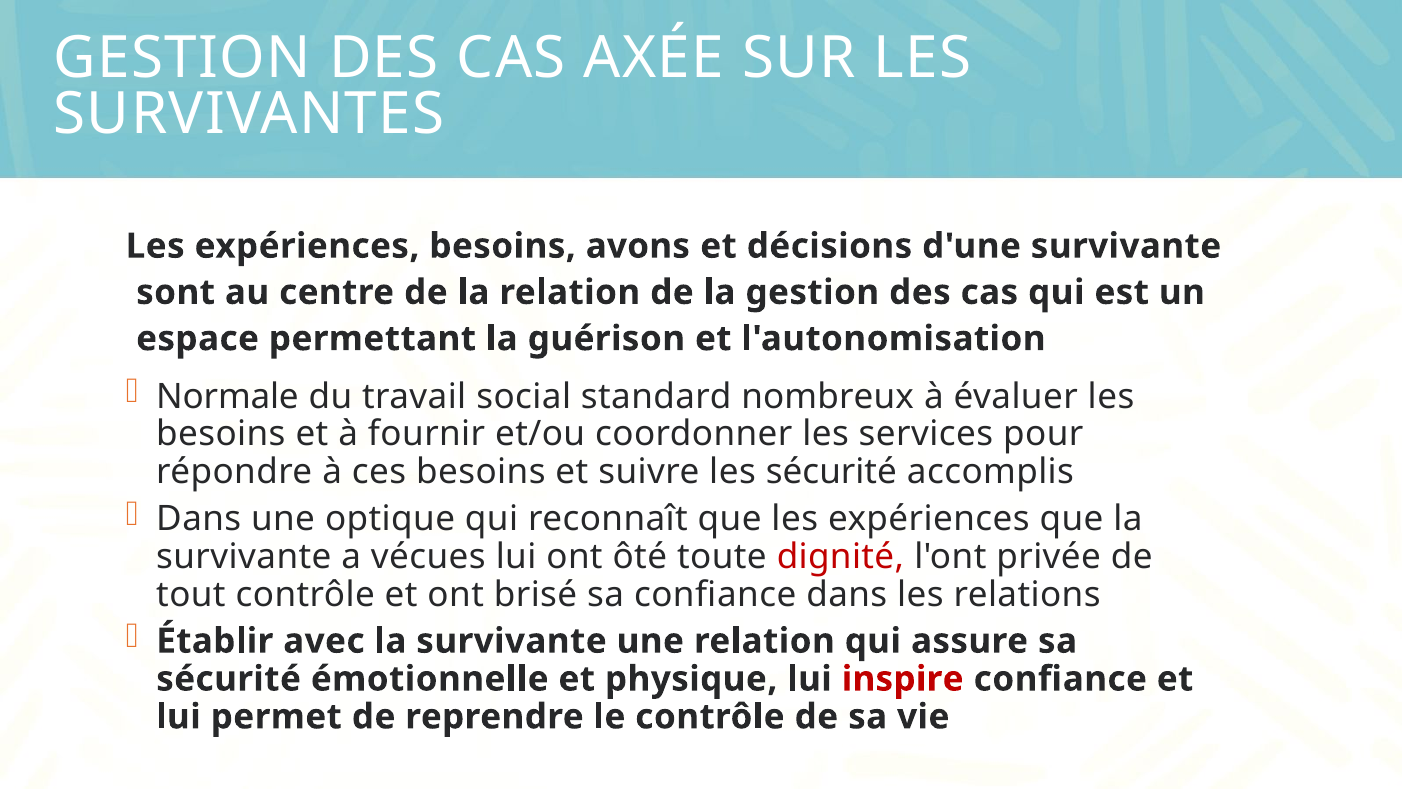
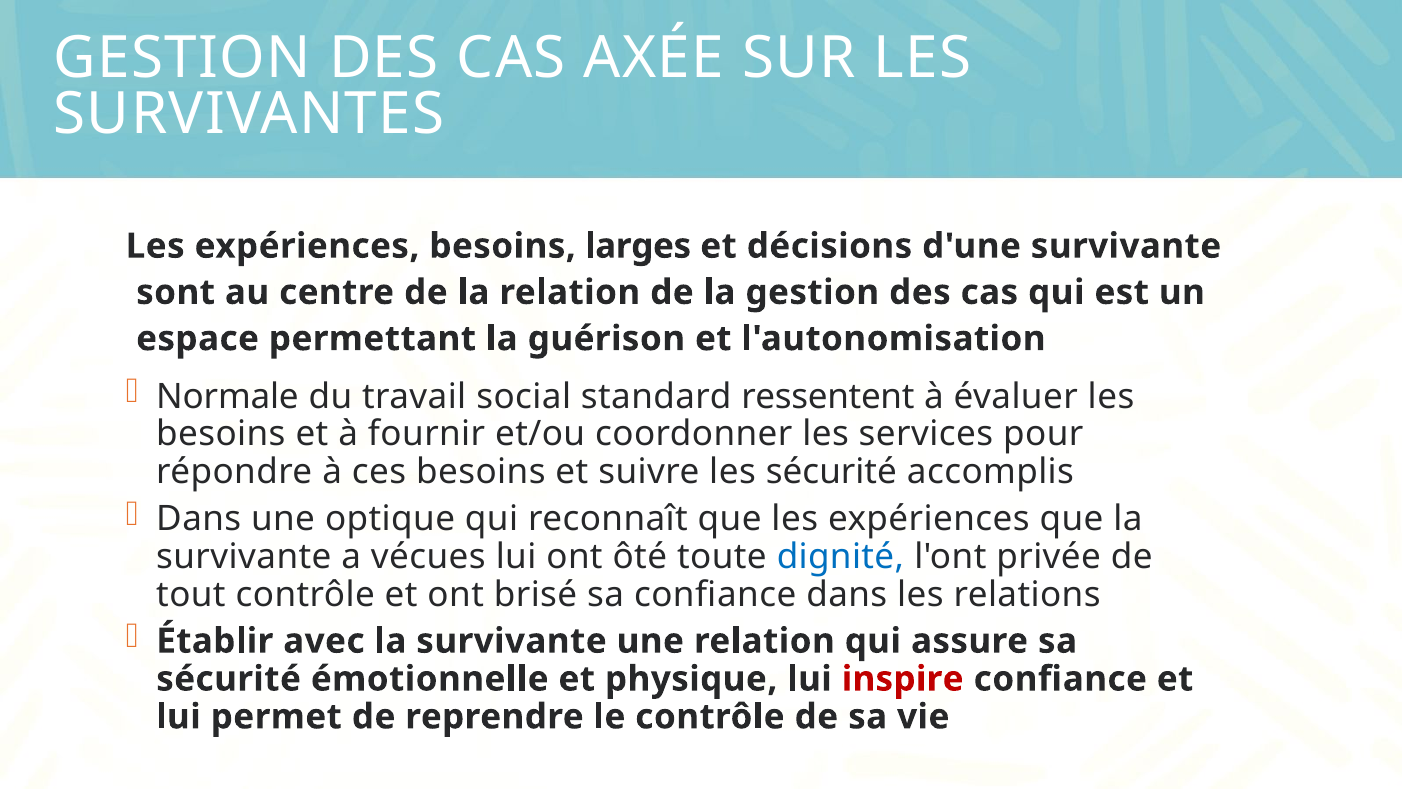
avons: avons -> larges (638, 246)
nombreux: nombreux -> ressentent (828, 396)
dignité colour: red -> blue (840, 556)
